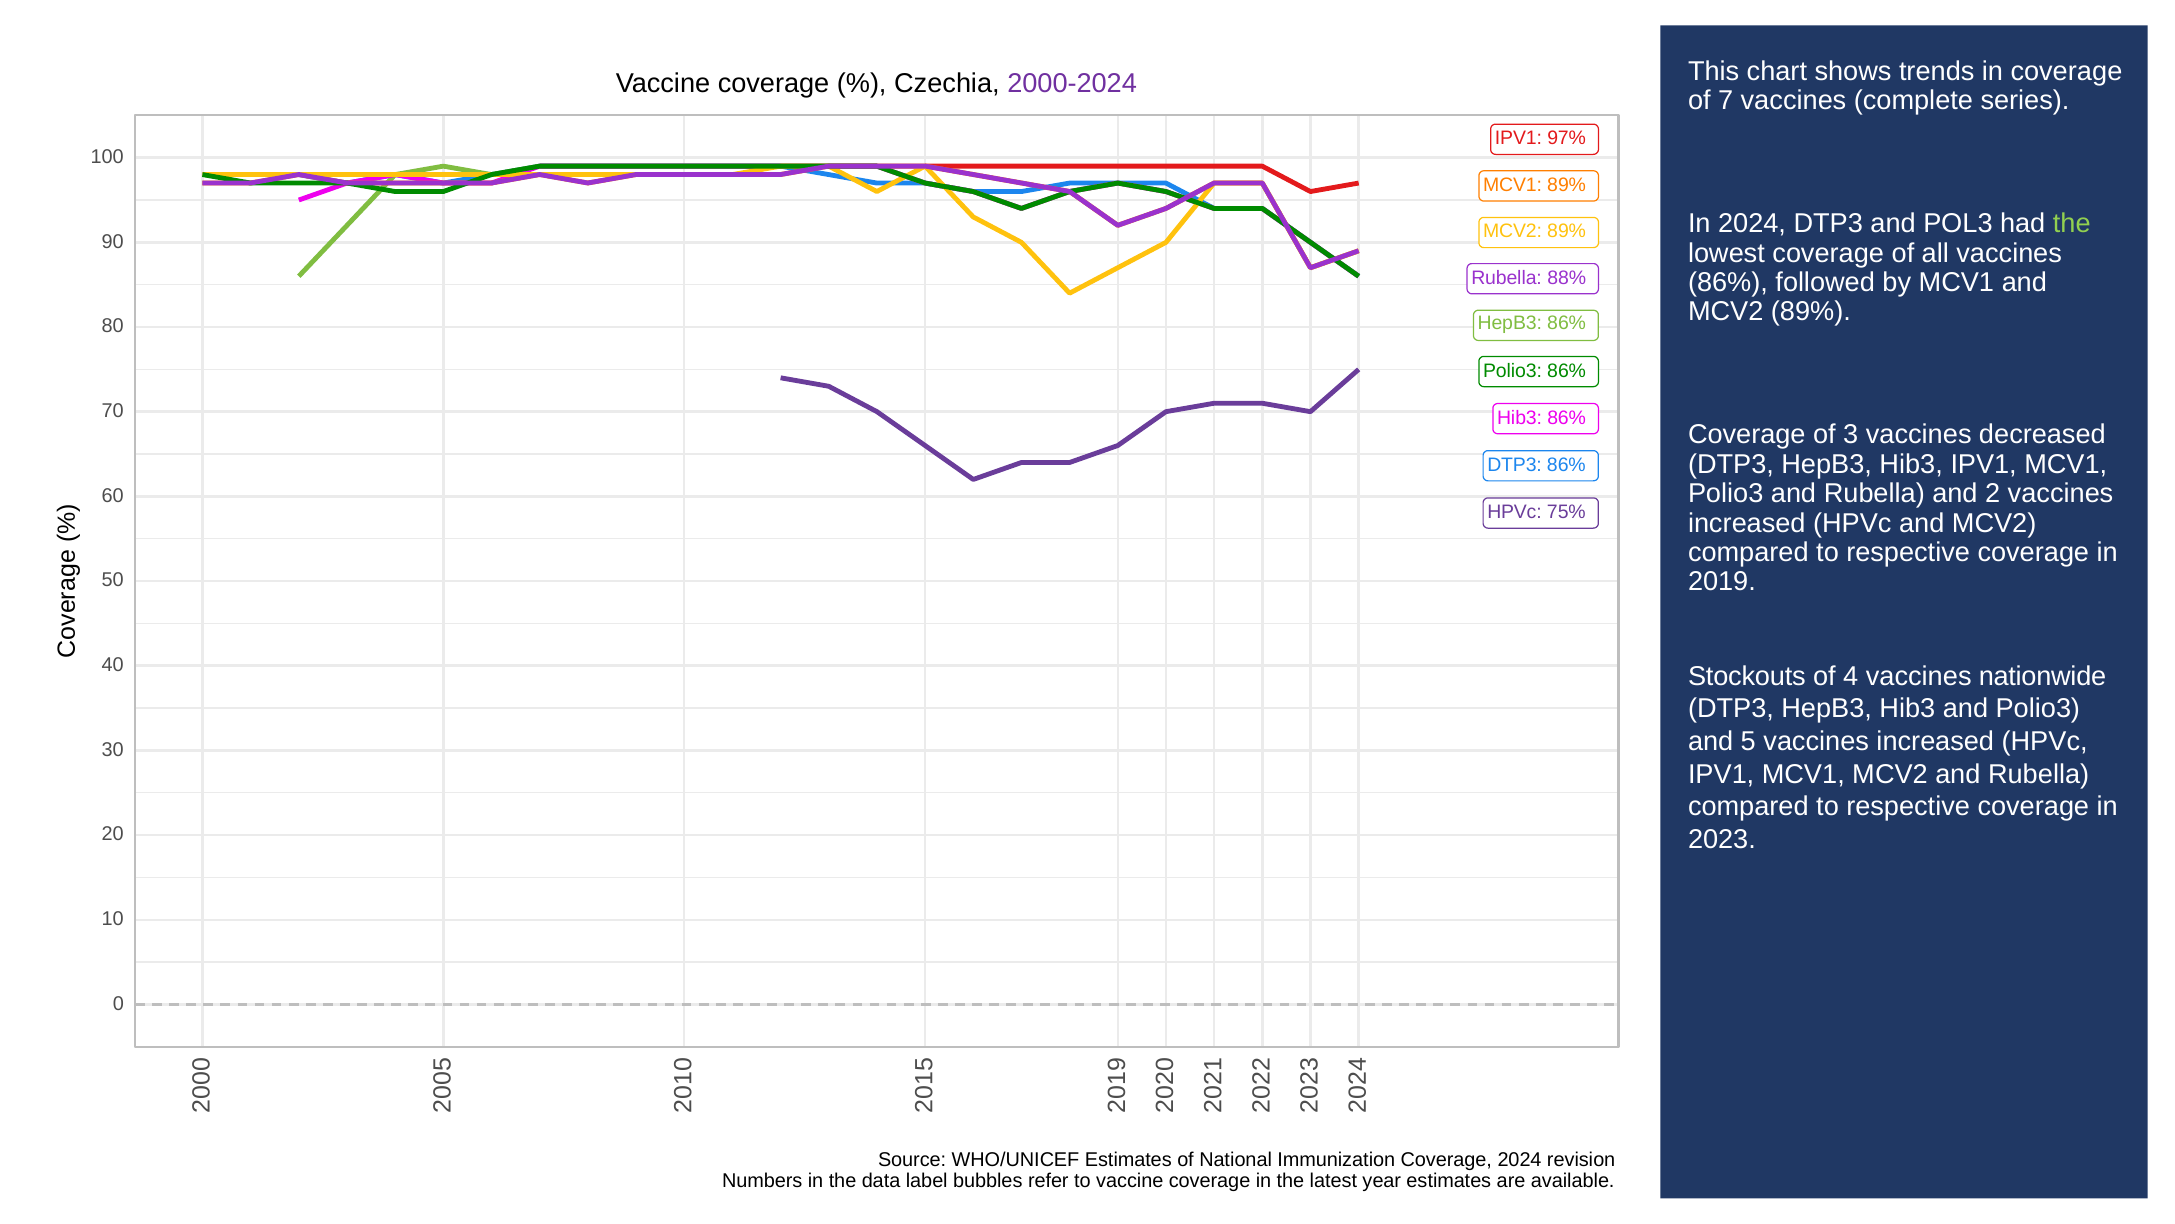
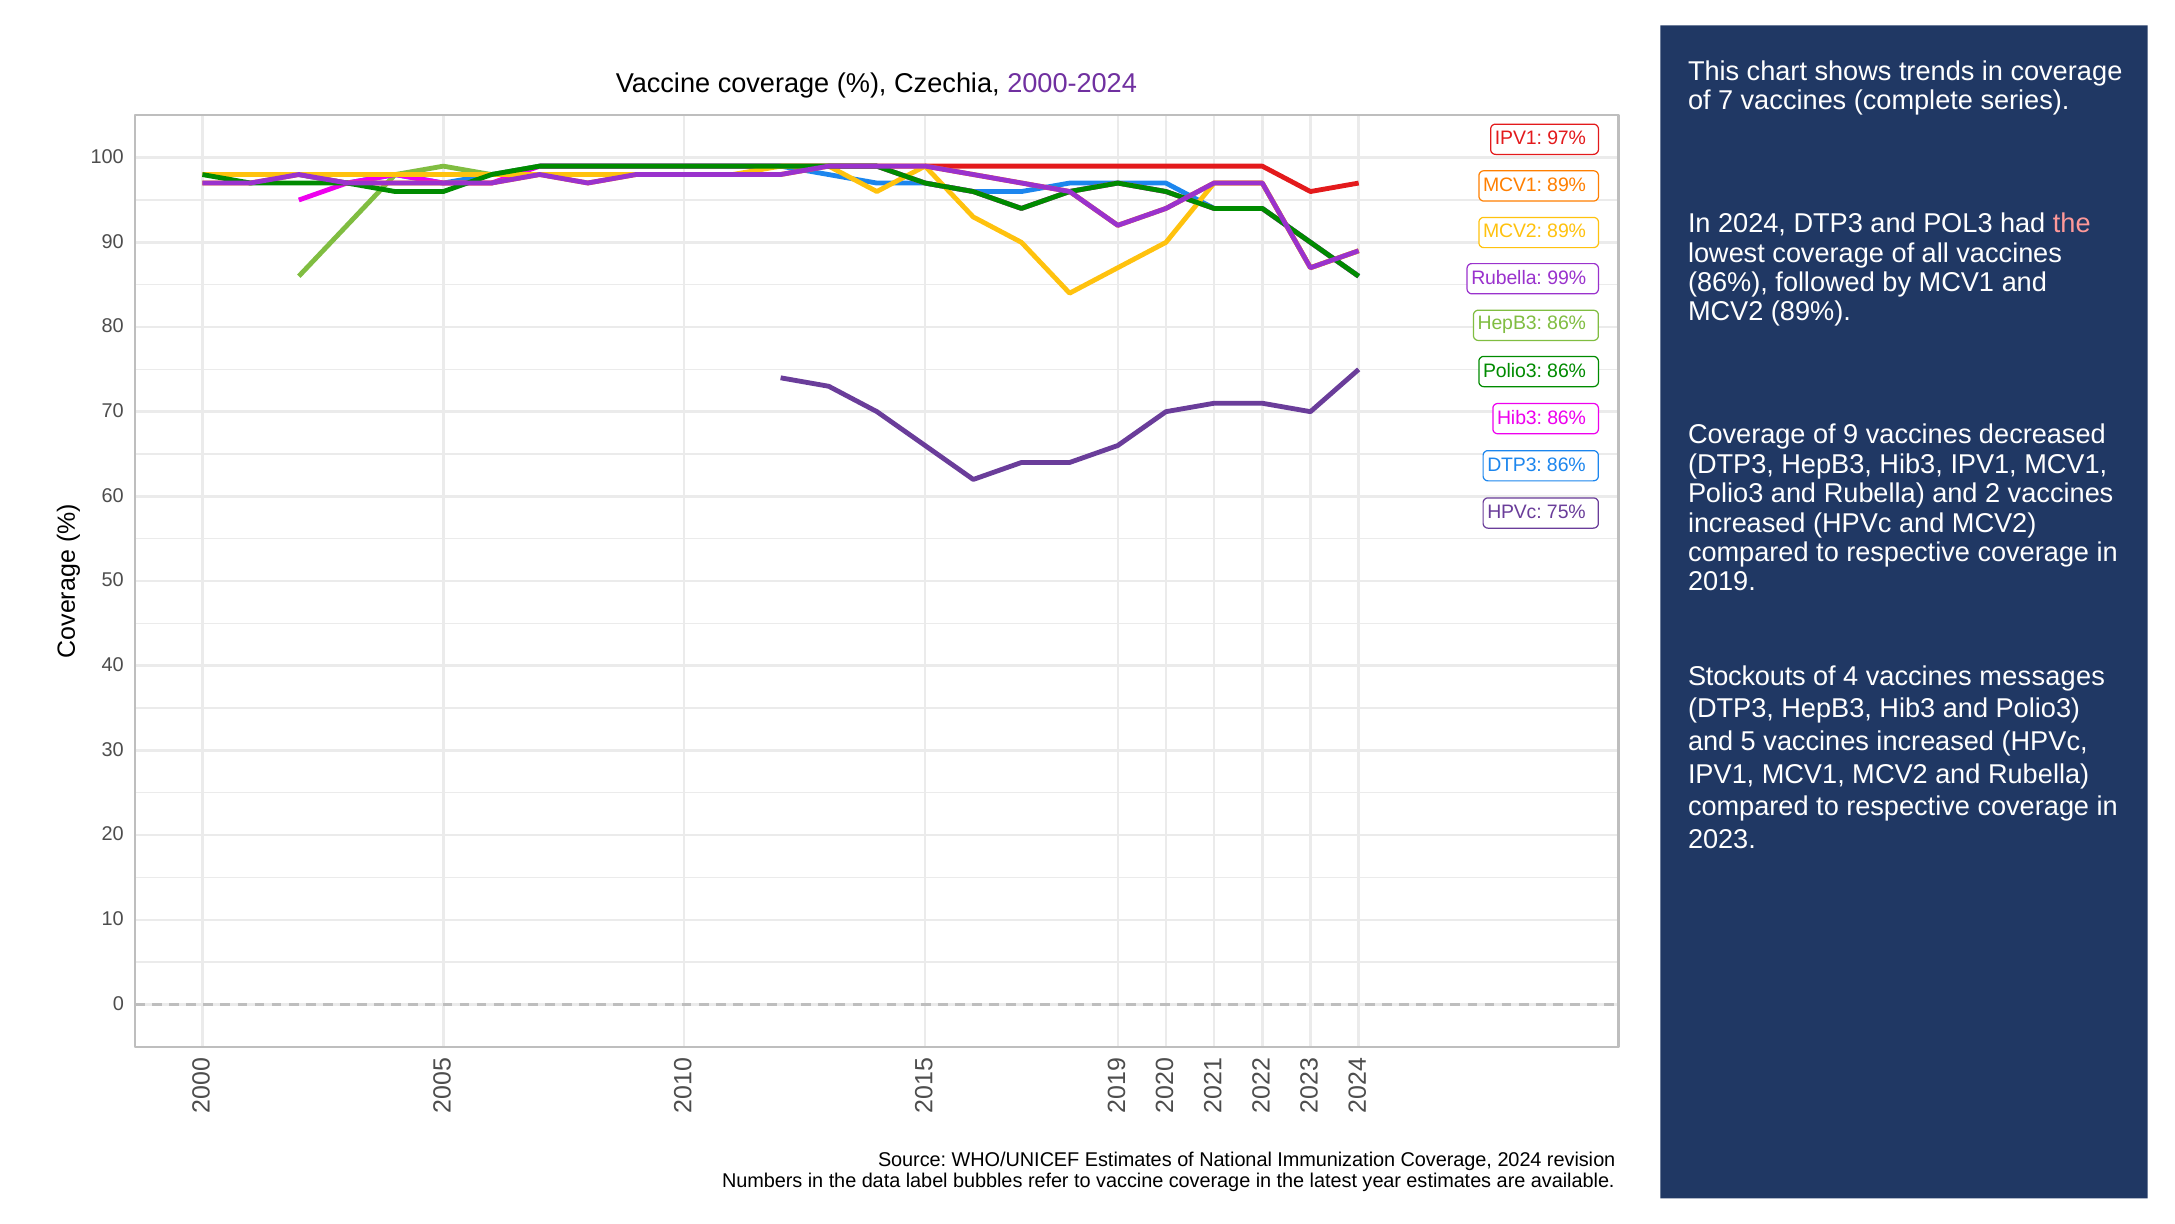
the colour: light green -> pink (2072, 224)
88%: 88% -> 99% (1567, 278)
of 3: 3 -> 9 (1851, 435)
nationwide: nationwide -> messages (2042, 676)
